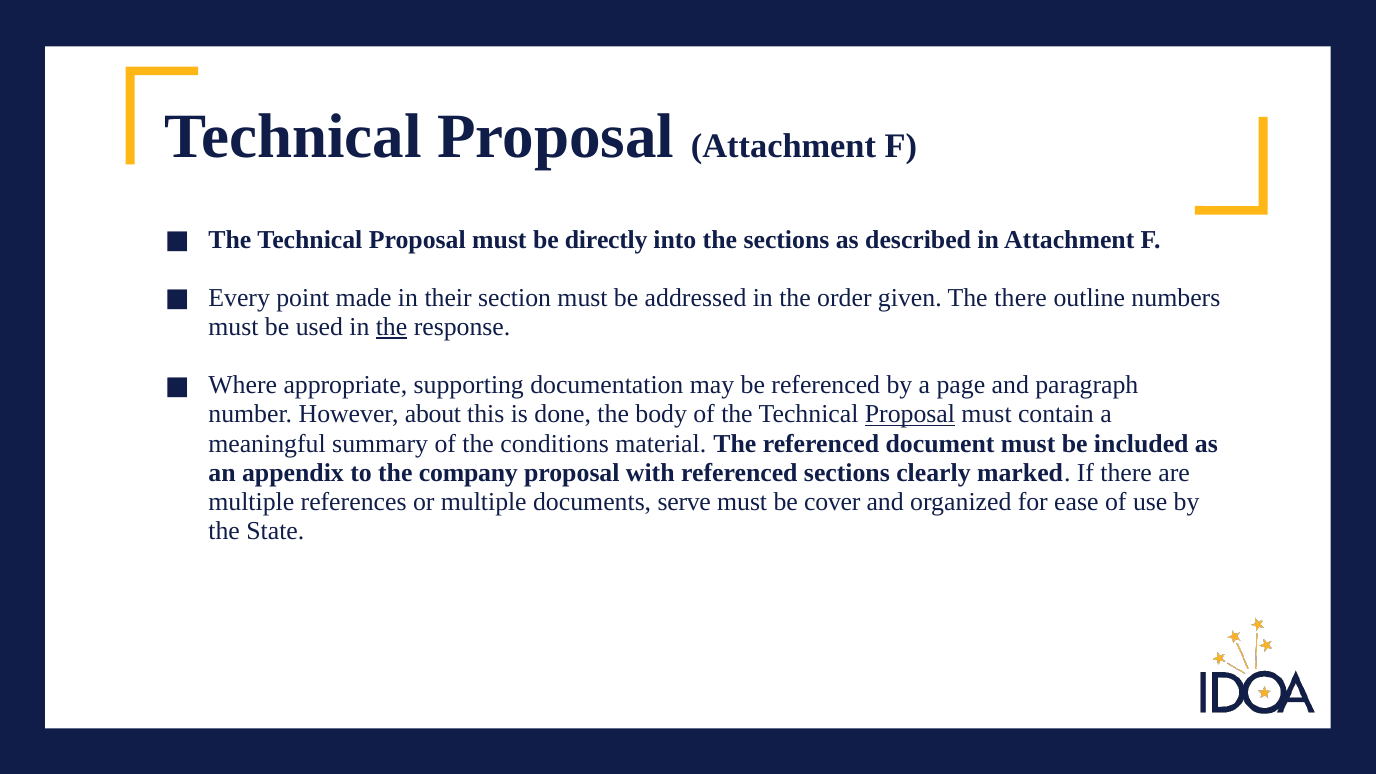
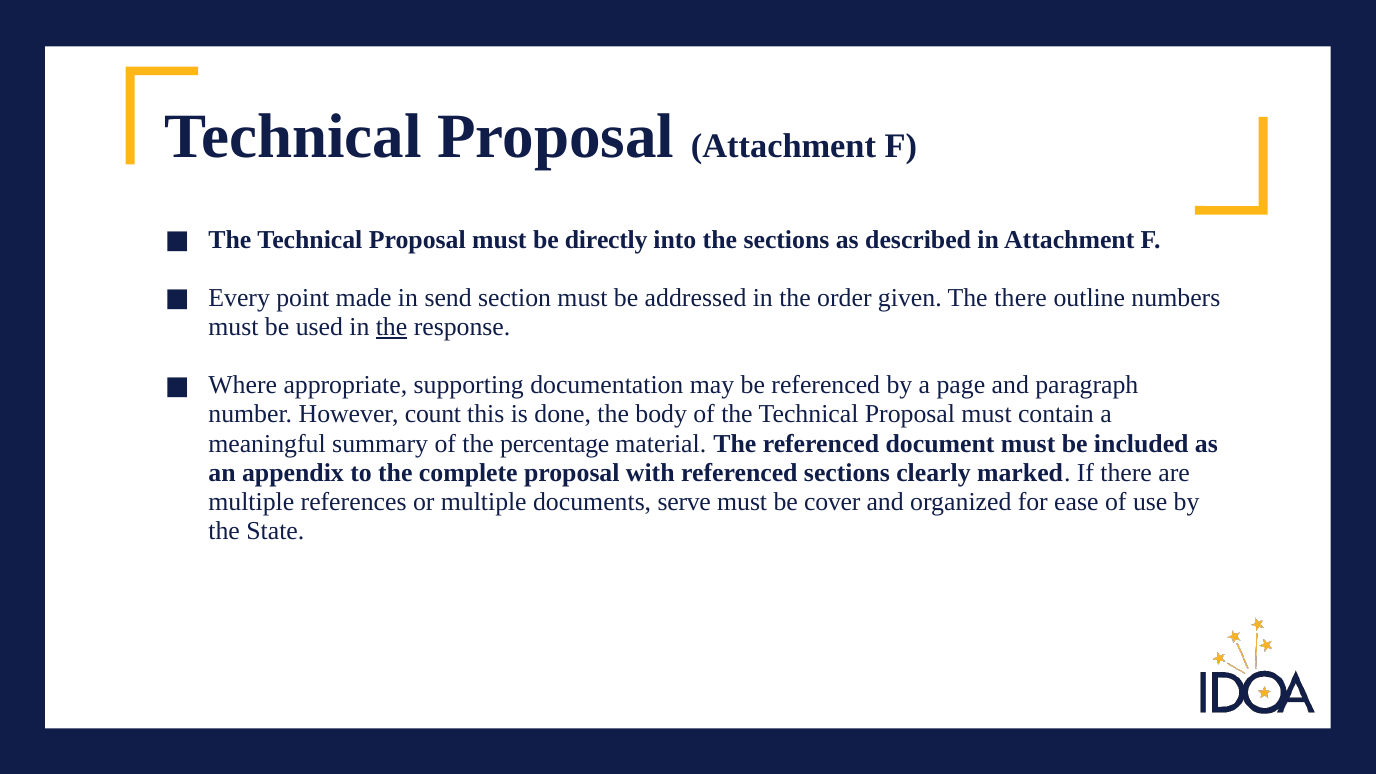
their: their -> send (448, 298)
about: about -> count (433, 414)
Proposal underline: present -> none (910, 414)
conditions: conditions -> percentage (555, 443)
company: company -> complete (468, 473)
